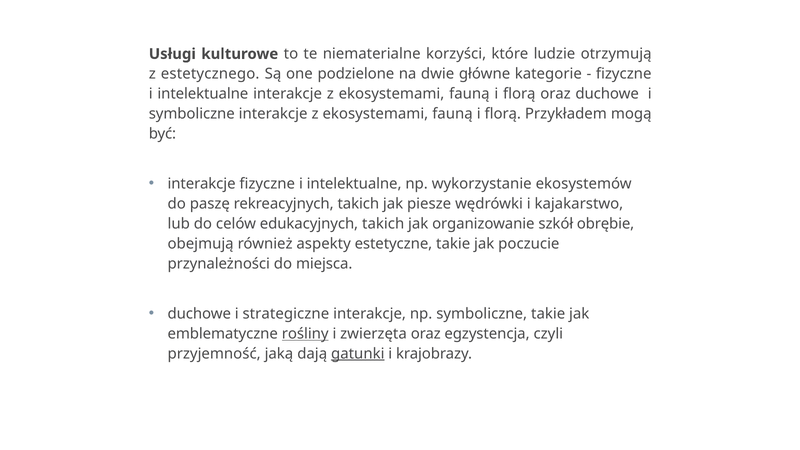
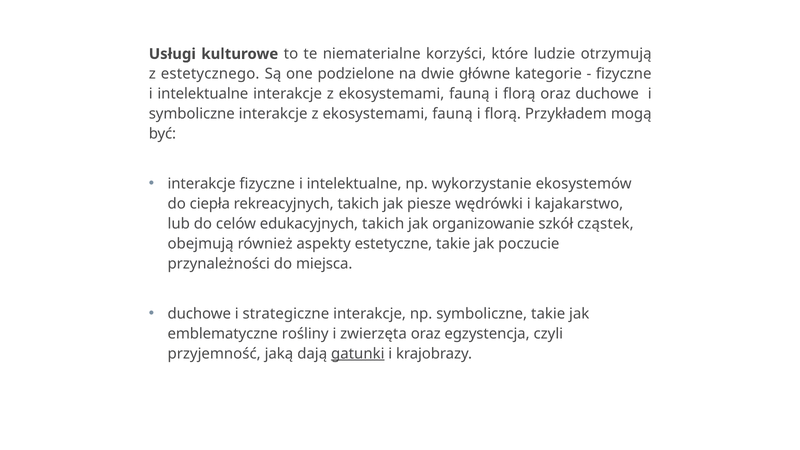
paszę: paszę -> ciepła (210, 204)
obrębie: obrębie -> cząstek (605, 224)
rośliny underline: present -> none (305, 334)
